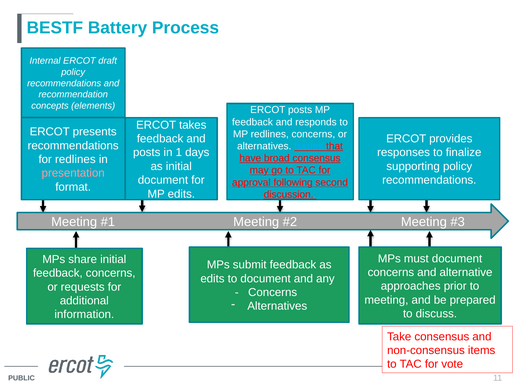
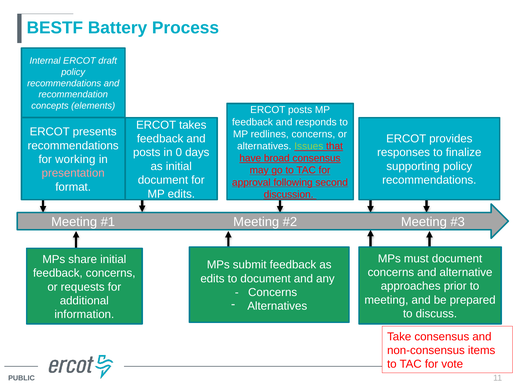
Issues colour: light blue -> light green (309, 146)
1: 1 -> 0 (179, 152)
for redlines: redlines -> working (75, 159)
